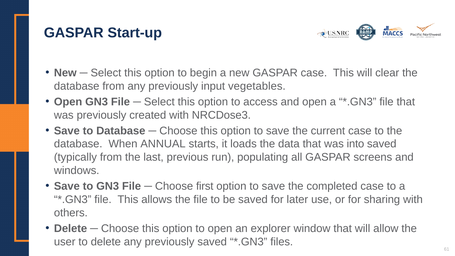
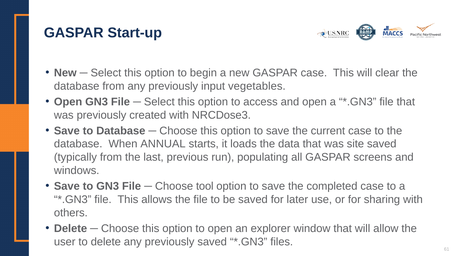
into: into -> site (355, 144)
first: first -> tool (205, 186)
